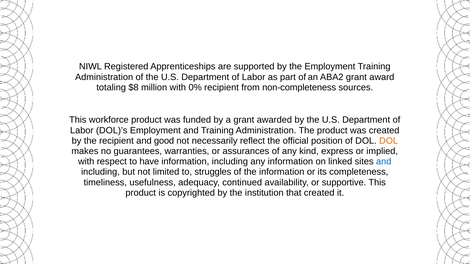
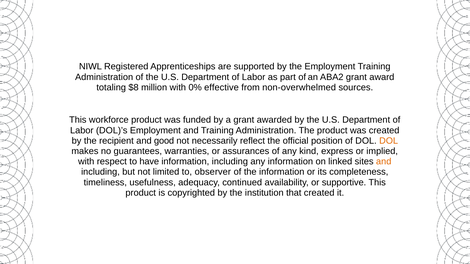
0% recipient: recipient -> effective (221, 88)
non-completeness: non-completeness -> non-overwhelmed (299, 88)
and colour: blue -> orange (384, 162)
struggles: struggles -> observer (213, 172)
